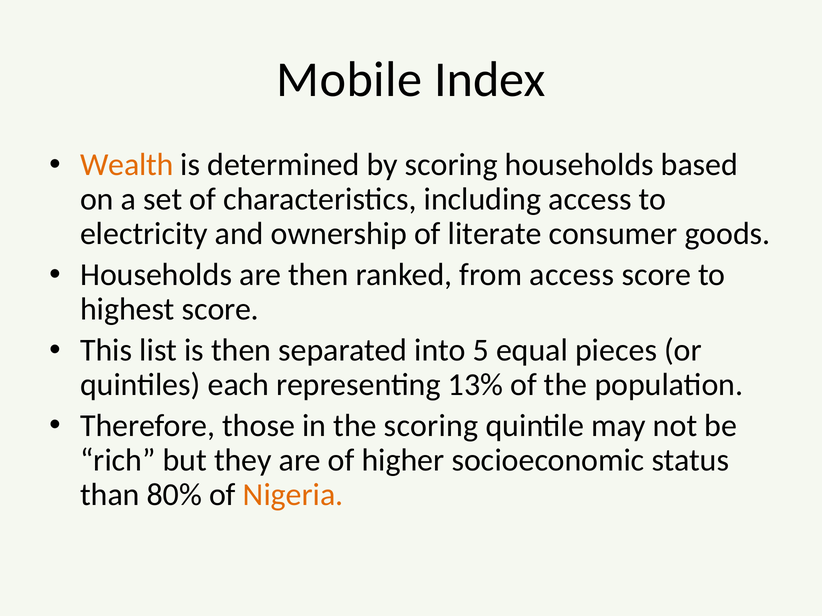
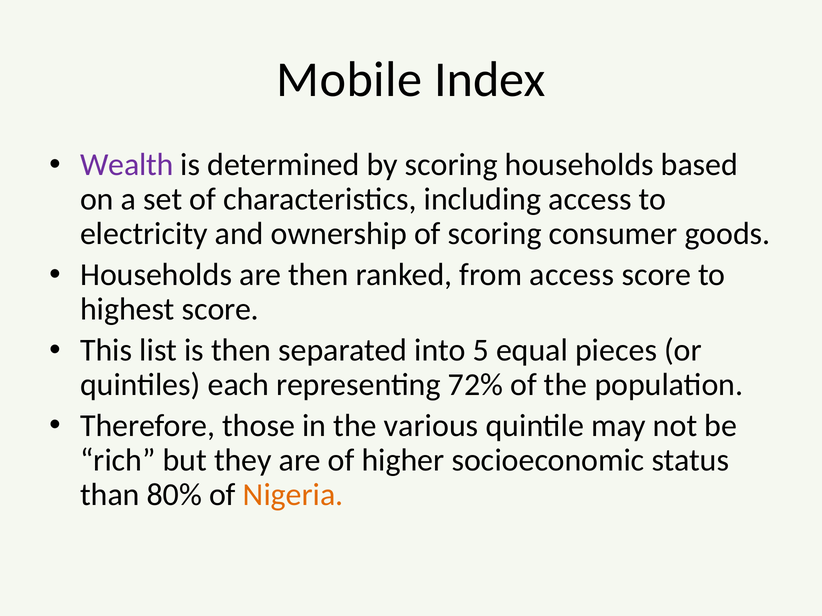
Wealth colour: orange -> purple (127, 165)
of literate: literate -> scoring (495, 234)
13%: 13% -> 72% (475, 385)
the scoring: scoring -> various (431, 426)
